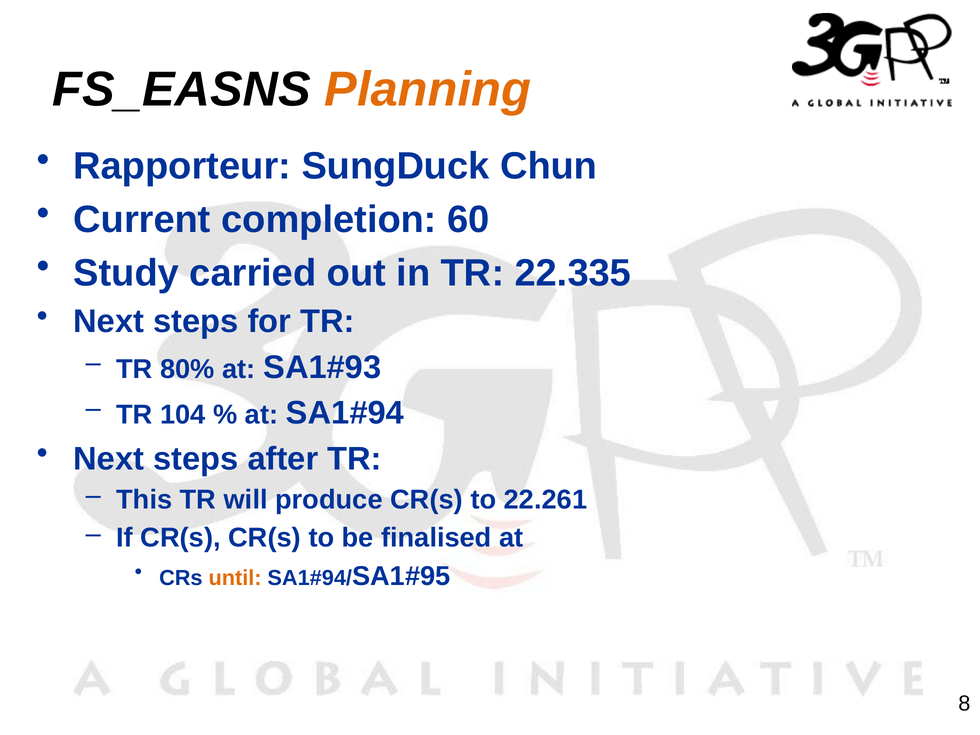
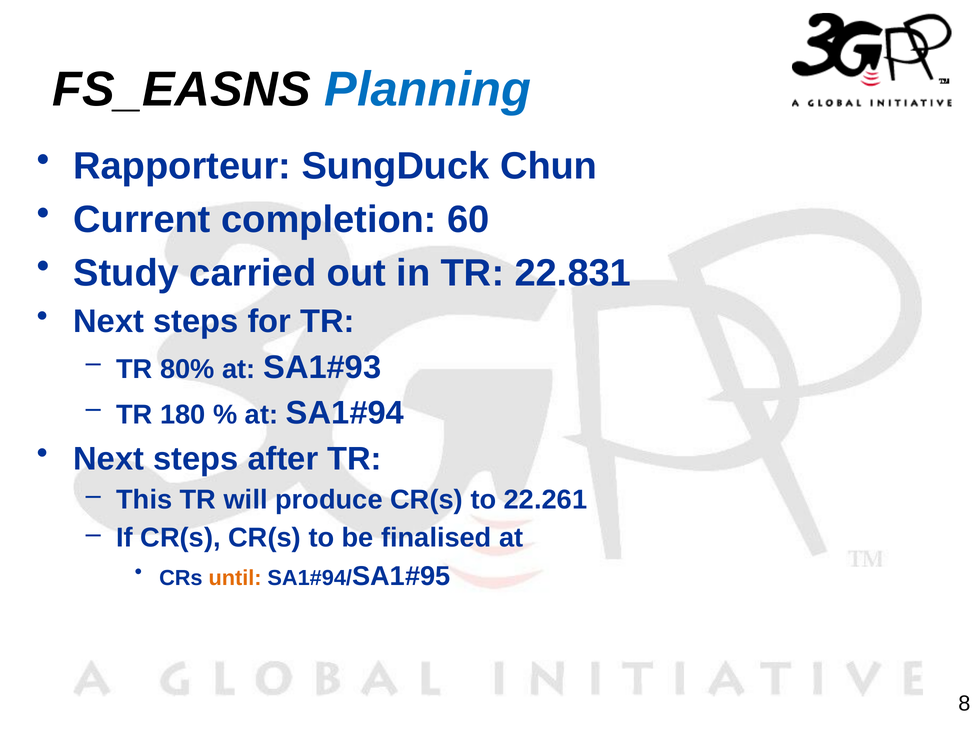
Planning colour: orange -> blue (428, 90)
22.335: 22.335 -> 22.831 (573, 273)
104: 104 -> 180 (183, 415)
